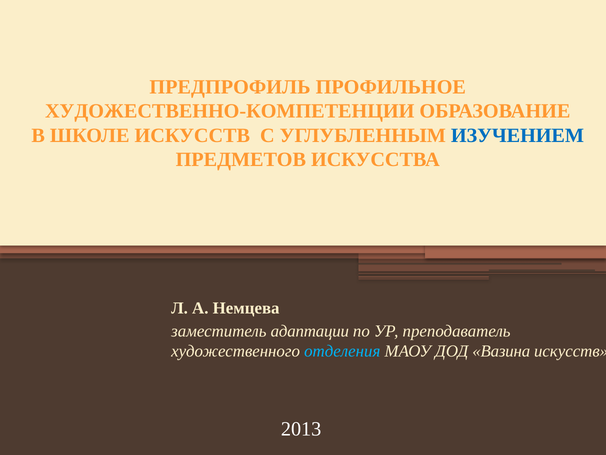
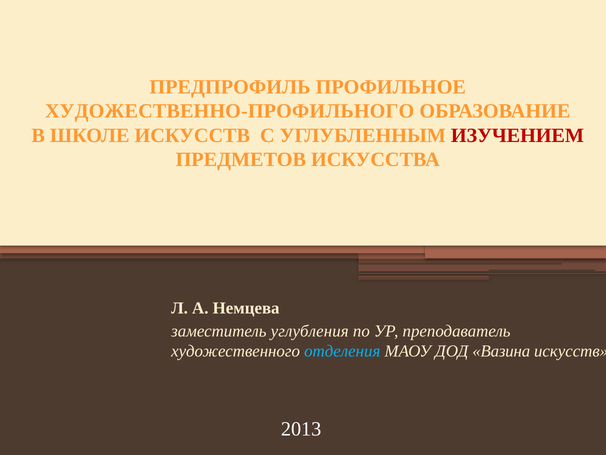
ХУДОЖЕСТВЕННО-КОМПЕТЕНЦИИ: ХУДОЖЕСТВЕННО-КОМПЕТЕНЦИИ -> ХУДОЖЕСТВЕННО-ПРОФИЛЬНОГО (230, 111)
ИЗУЧЕНИЕМ colour: blue -> red (517, 135)
адаптации: адаптации -> углубления (310, 331)
